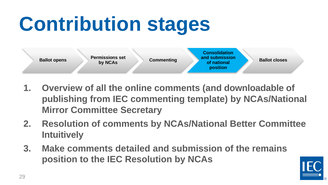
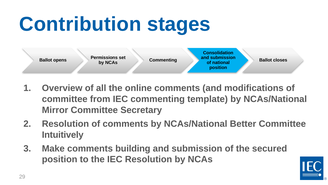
downloadable: downloadable -> modifications (254, 88)
publishing: publishing -> committee (65, 99)
detailed: detailed -> building (133, 148)
remains: remains -> secured (270, 148)
